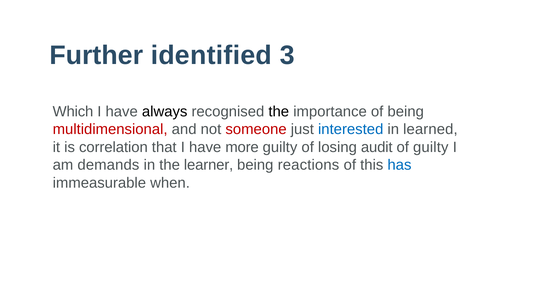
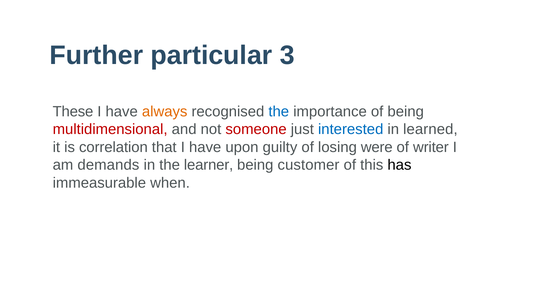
identified: identified -> particular (211, 55)
Which: Which -> These (73, 111)
always colour: black -> orange (165, 111)
the colour: black -> blue (279, 111)
more: more -> upon (242, 147)
audit: audit -> were (377, 147)
of guilty: guilty -> writer (431, 147)
reactions: reactions -> customer (309, 165)
has colour: blue -> black (399, 165)
